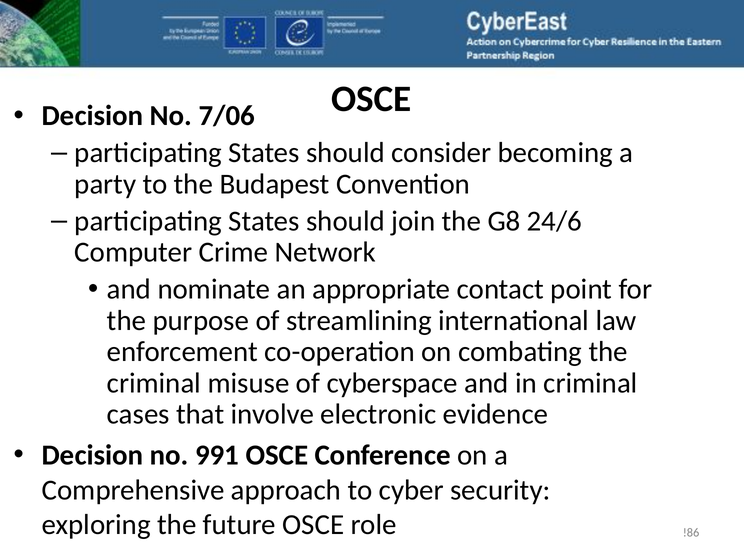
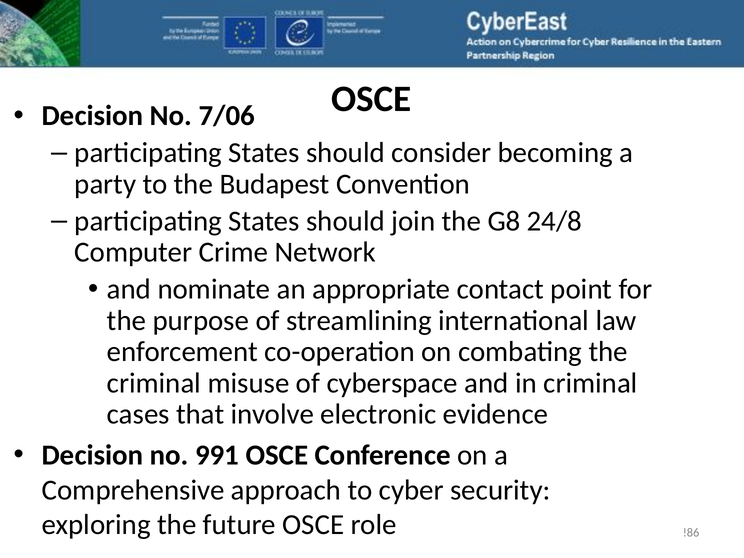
24/6: 24/6 -> 24/8 (554, 221)
